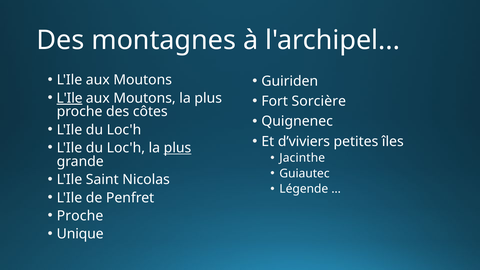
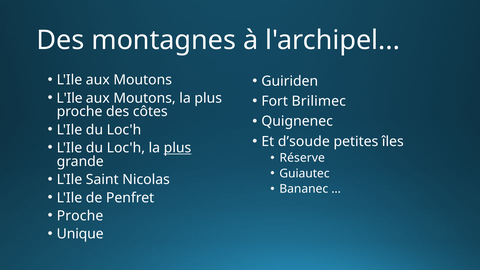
L'Ile underline: present -> none (70, 98)
Sorcière: Sorcière -> Brilimec (319, 101)
d’viviers: d’viviers -> d’soude (304, 141)
Jacinthe: Jacinthe -> Réserve (302, 158)
Légende: Légende -> Bananec (304, 189)
